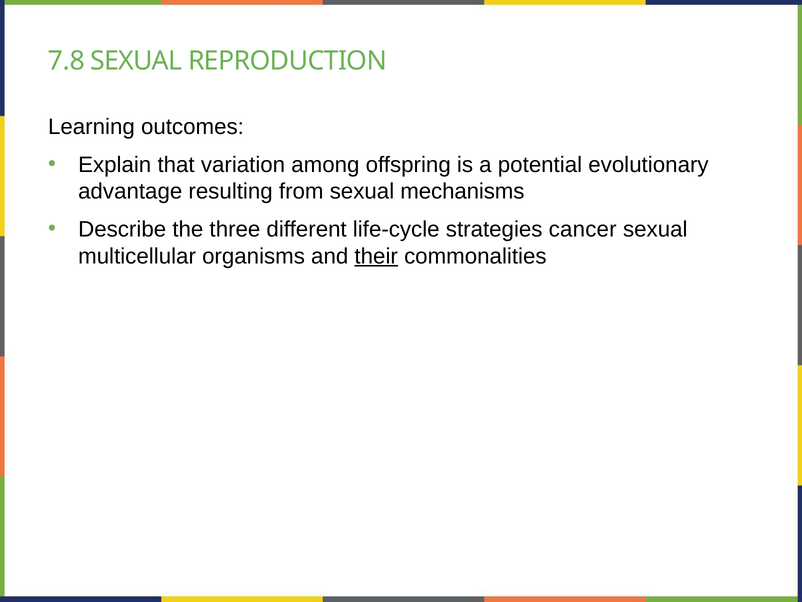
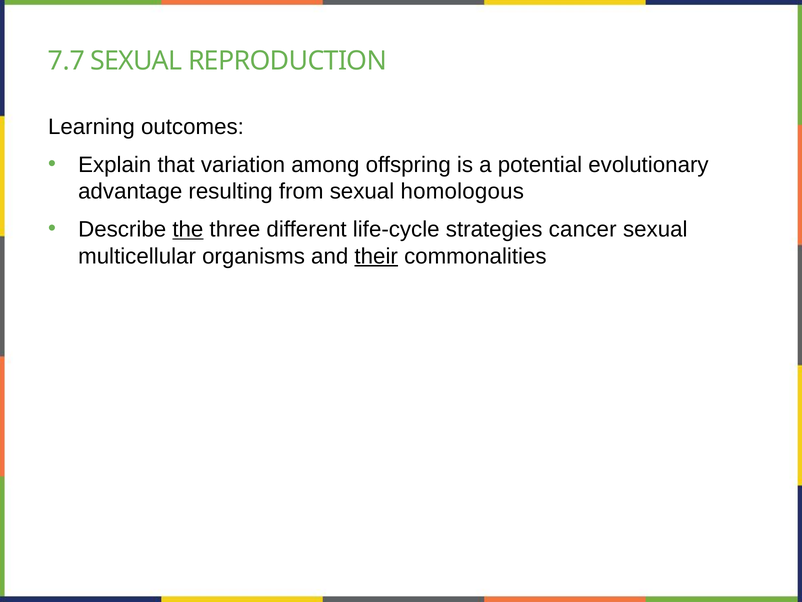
7.8: 7.8 -> 7.7 (66, 61)
mechanisms: mechanisms -> homologous (462, 191)
the underline: none -> present (188, 229)
